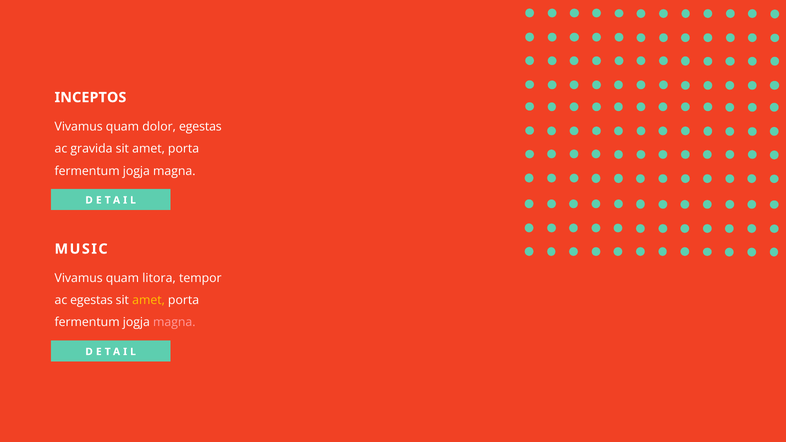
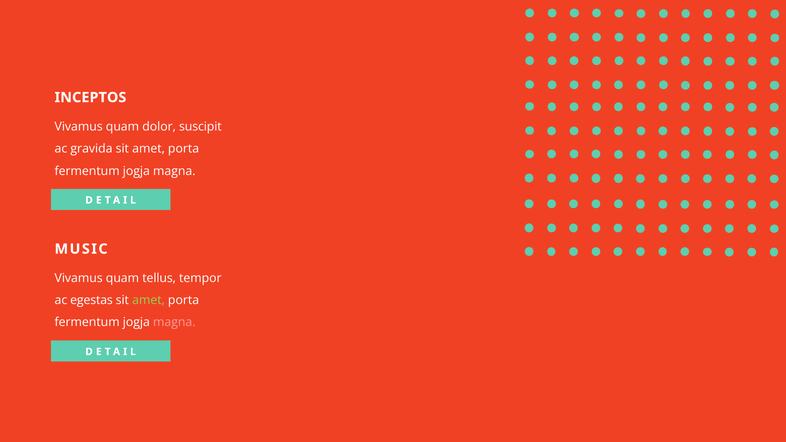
dolor egestas: egestas -> suscipit (200, 127)
litora: litora -> tellus (159, 278)
amet colour: yellow -> light green (149, 300)
